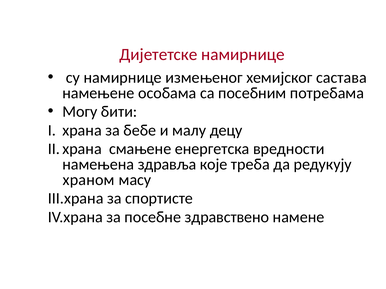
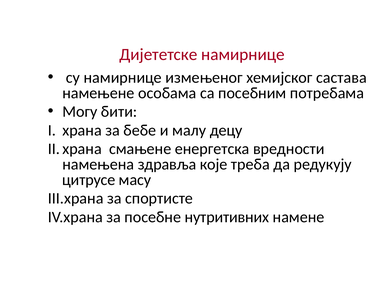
храном: храном -> цитрусе (89, 180)
здравствено: здравствено -> нутритивних (227, 217)
